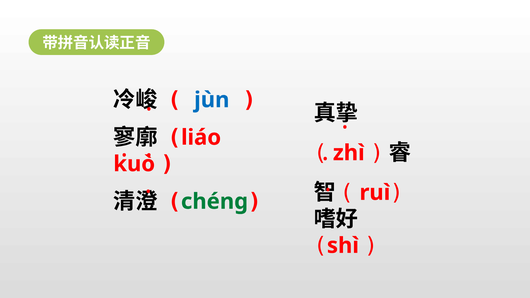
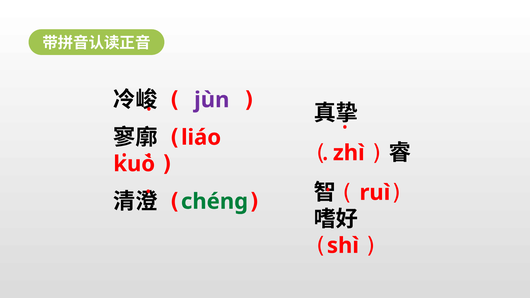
jùn colour: blue -> purple (212, 100)
